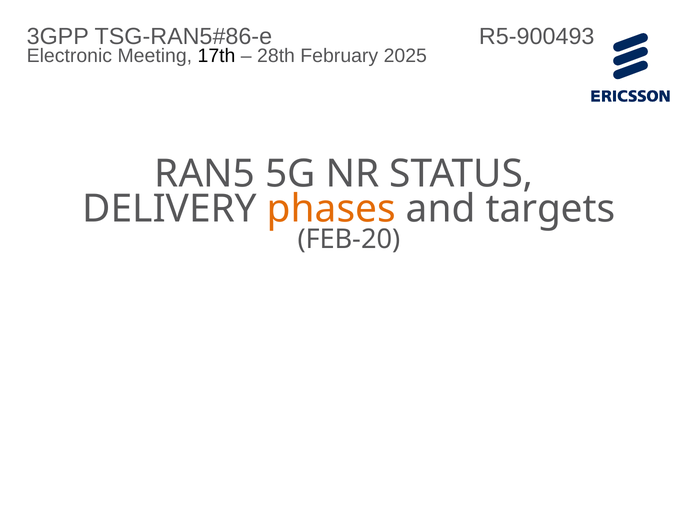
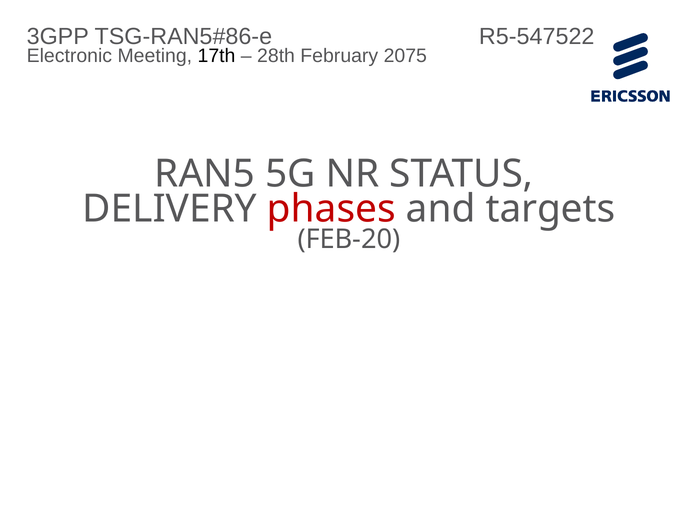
R5-900493: R5-900493 -> R5-547522 (537, 37)
2025: 2025 -> 2075 (405, 56)
phases colour: orange -> red (331, 209)
